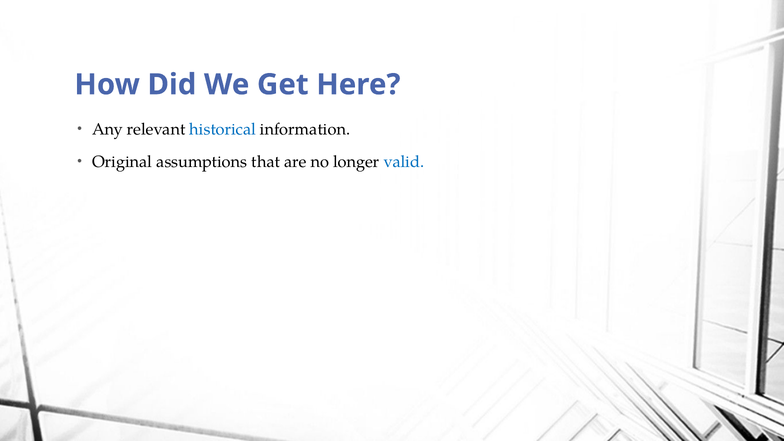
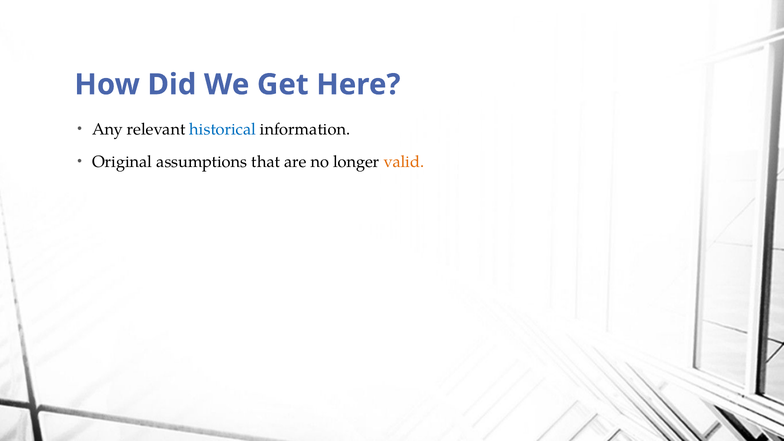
valid colour: blue -> orange (404, 162)
